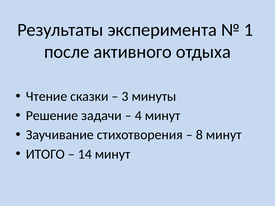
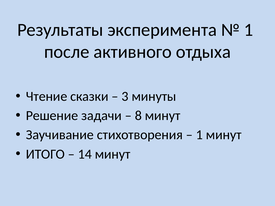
4: 4 -> 8 (138, 116)
8: 8 -> 1 (199, 135)
